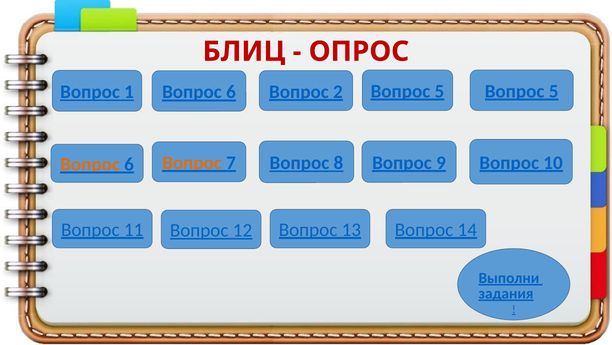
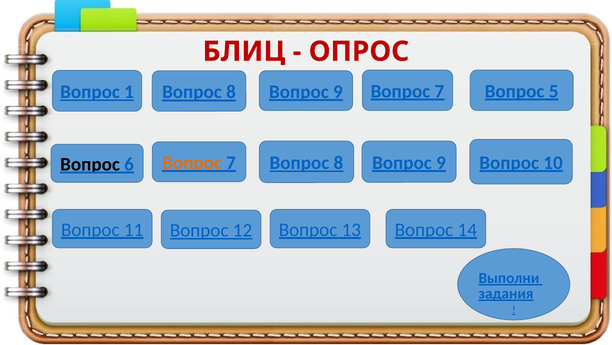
5: 5 -> 7 (439, 91)
6: 6 -> 8 (231, 92)
2: 2 -> 9 (338, 92)
Вопрос colour: orange -> black (90, 164)
